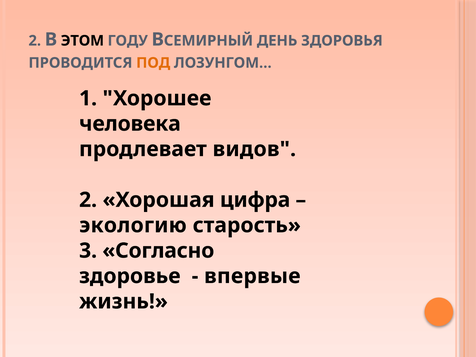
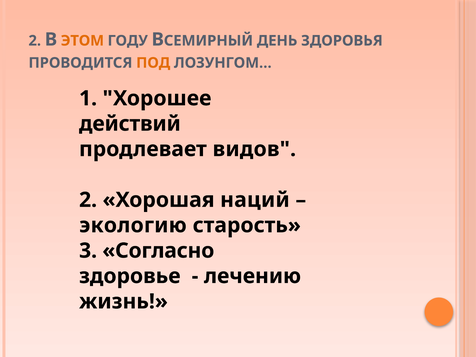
ЭТОМ colour: black -> orange (82, 41)
человека: человека -> действий (130, 124)
цифра: цифра -> наций (255, 200)
впервые: впервые -> лечению (252, 276)
